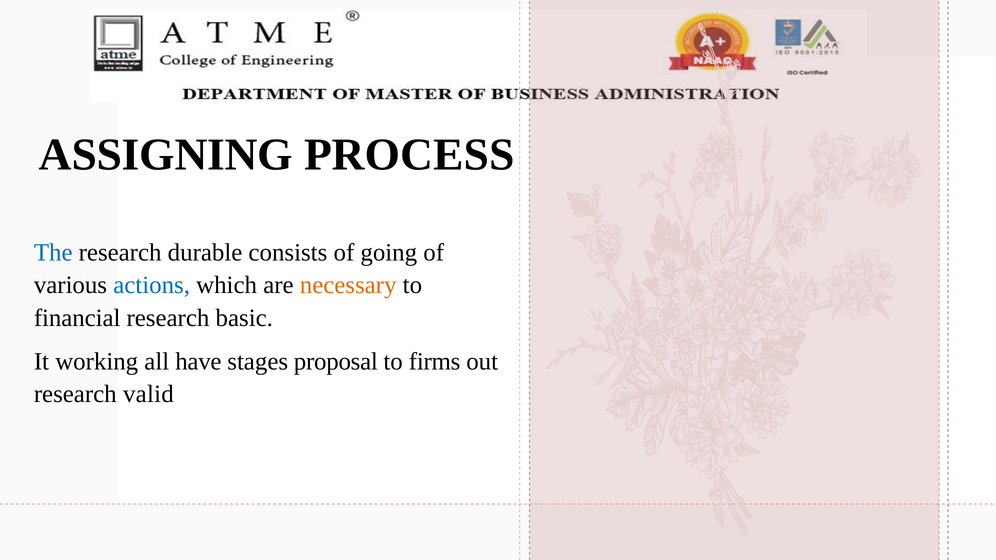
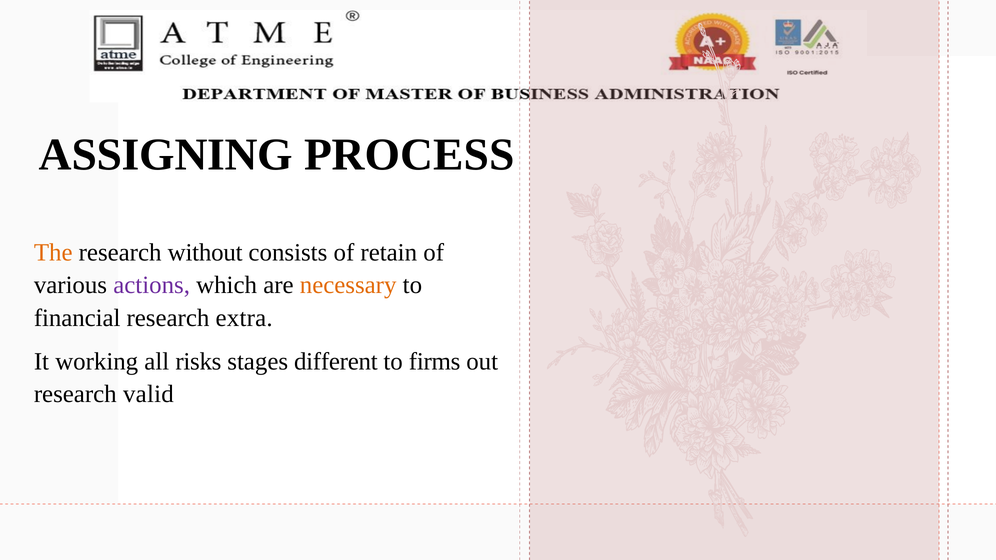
The colour: blue -> orange (53, 253)
durable: durable -> without (205, 253)
going: going -> retain (389, 253)
actions colour: blue -> purple (152, 285)
basic: basic -> extra (244, 318)
have: have -> risks (198, 361)
proposal: proposal -> different (336, 361)
